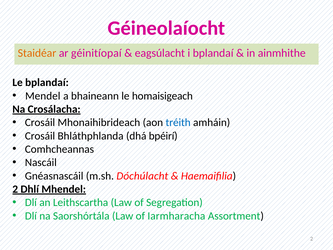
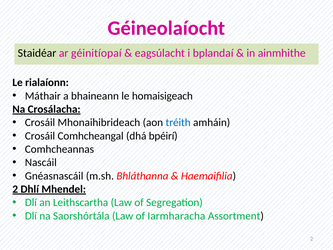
Staidéar colour: orange -> black (37, 53)
Le bplandaí: bplandaí -> rialaíonn (47, 82)
Mendel: Mendel -> Máthair (43, 96)
Bhláthphlanda: Bhláthphlanda -> Comhcheangal (91, 136)
Dóchúlacht: Dóchúlacht -> Bhláthanna (142, 176)
